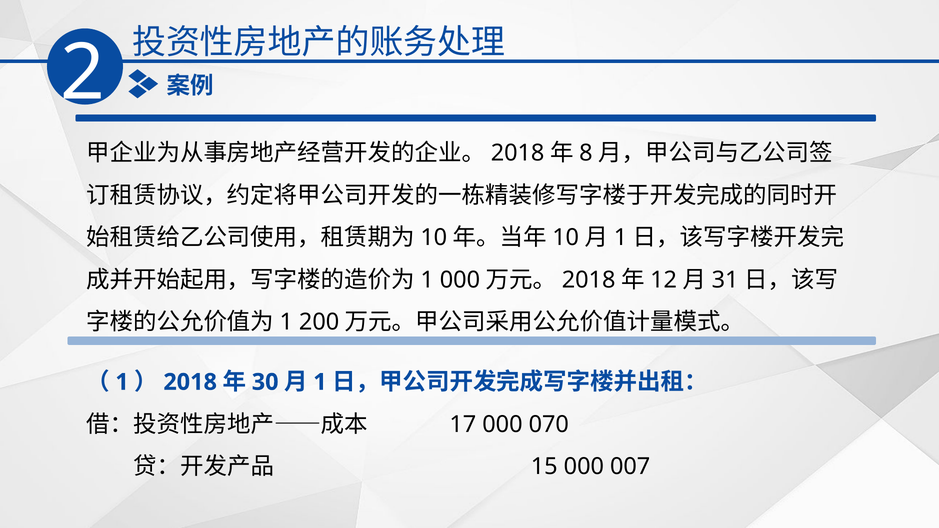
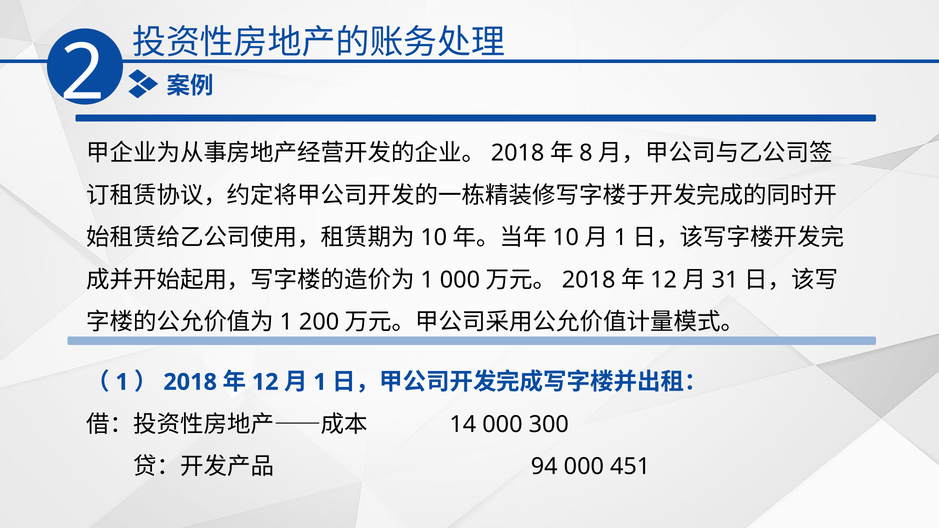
30: 30 -> 12 (265, 382)
17: 17 -> 14 (463, 424)
070: 070 -> 300 (549, 424)
15: 15 -> 94 (544, 467)
007: 007 -> 451 (630, 467)
